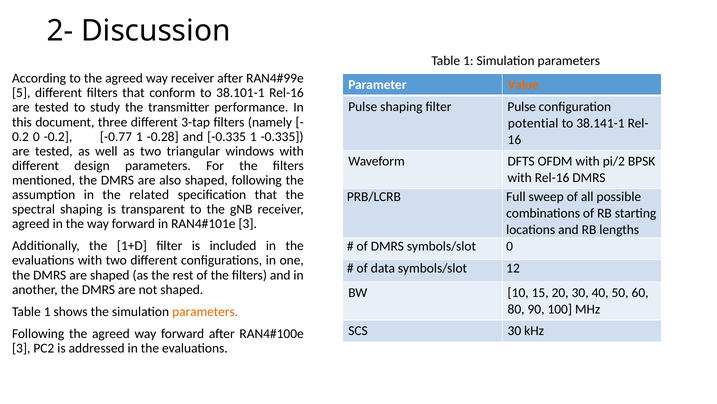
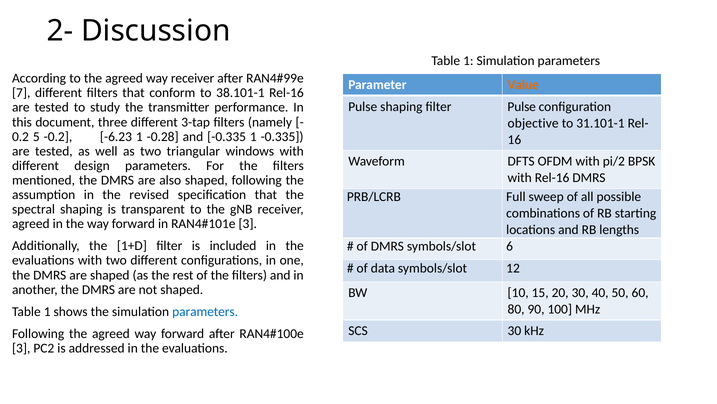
5: 5 -> 7 (21, 93)
potential: potential -> objective (533, 123)
38.141-1: 38.141-1 -> 31.101-1 (600, 123)
0: 0 -> 5 (36, 136)
-0.77: -0.77 -> -6.23 (116, 136)
related: related -> revised (149, 195)
symbols/slot 0: 0 -> 6 (510, 246)
parameters colour: orange -> blue (205, 311)
